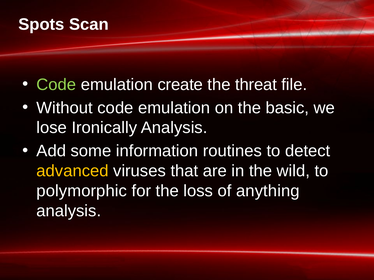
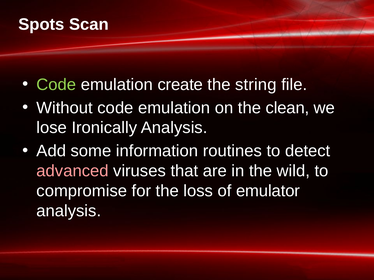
threat: threat -> string (256, 85)
basic: basic -> clean (287, 108)
advanced colour: yellow -> pink (73, 171)
polymorphic: polymorphic -> compromise (82, 191)
anything: anything -> emulator (268, 191)
